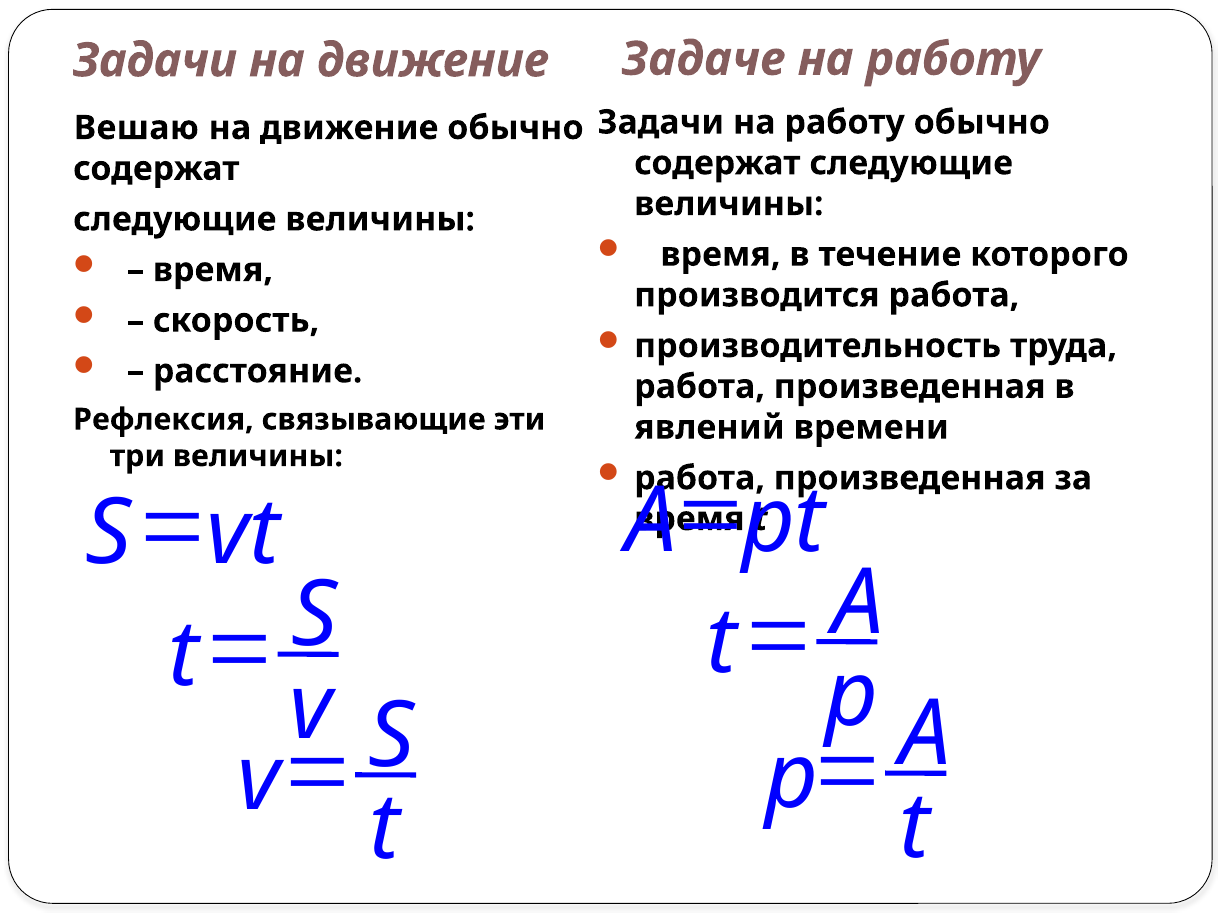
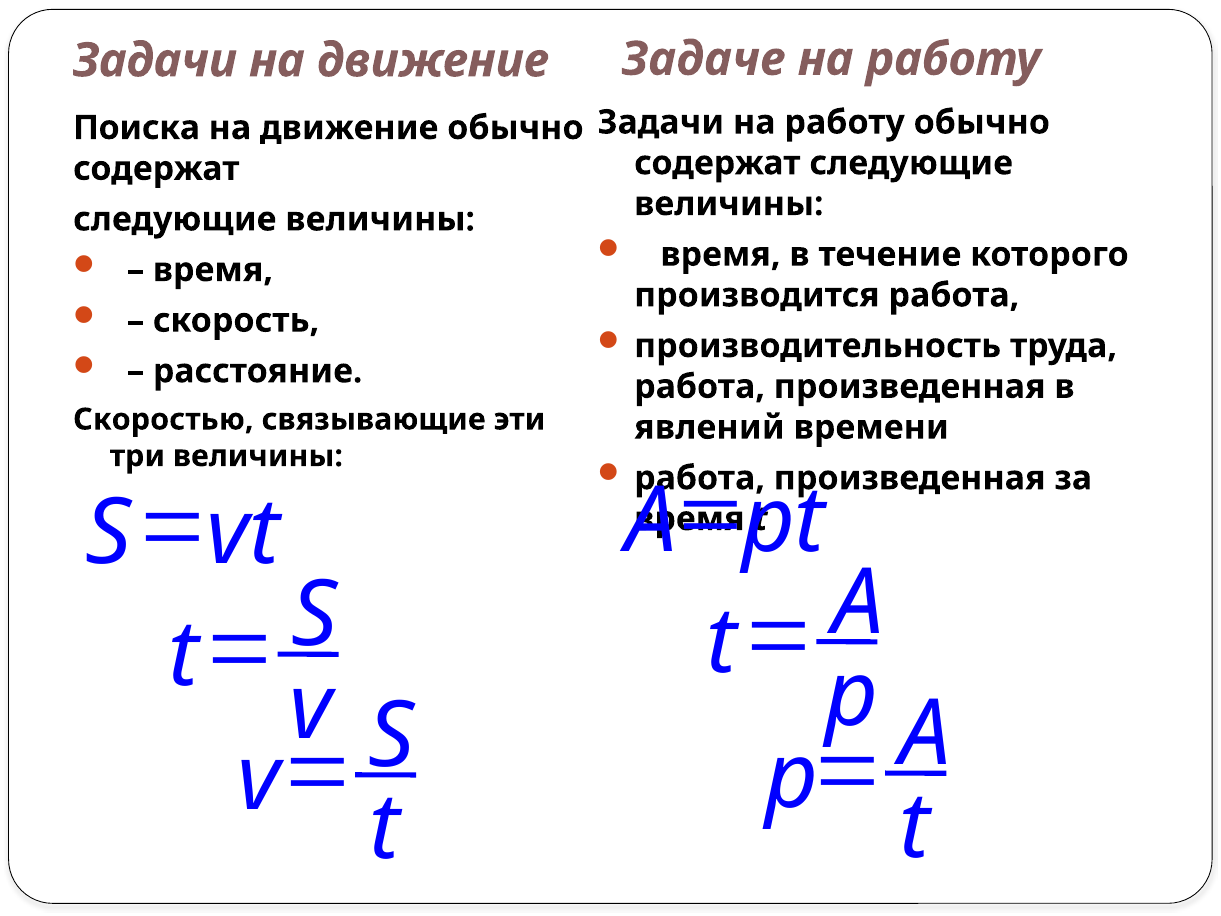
Вешаю: Вешаю -> Поиска (137, 128)
Рефлексия: Рефлексия -> Скоростью (163, 419)
